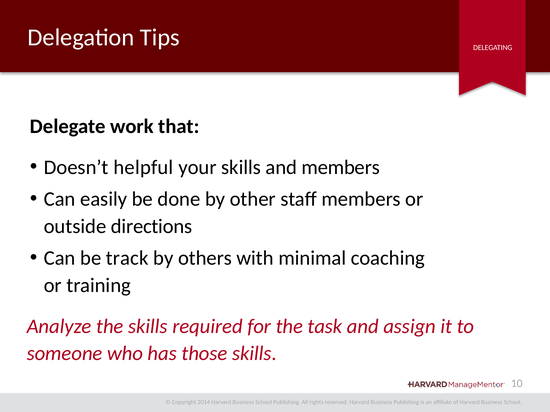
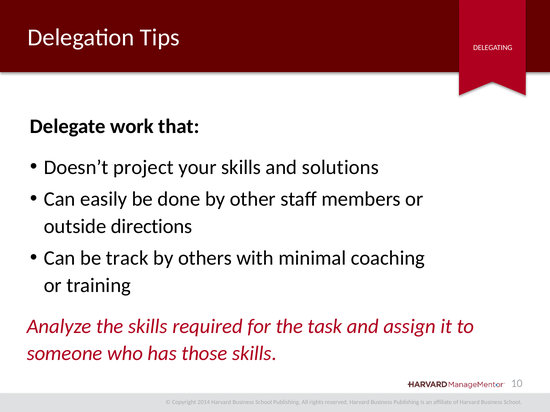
helpful: helpful -> project (144, 167)
and members: members -> solutions (340, 167)
